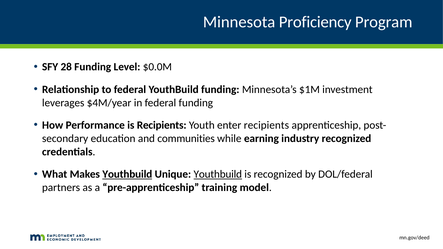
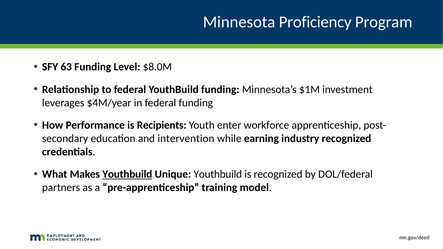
28: 28 -> 63 (66, 67)
$0.0M: $0.0M -> $8.0M (157, 67)
enter recipients: recipients -> workforce (267, 125)
communities: communities -> intervention (186, 139)
Youthbuild underline: present -> none (218, 174)
